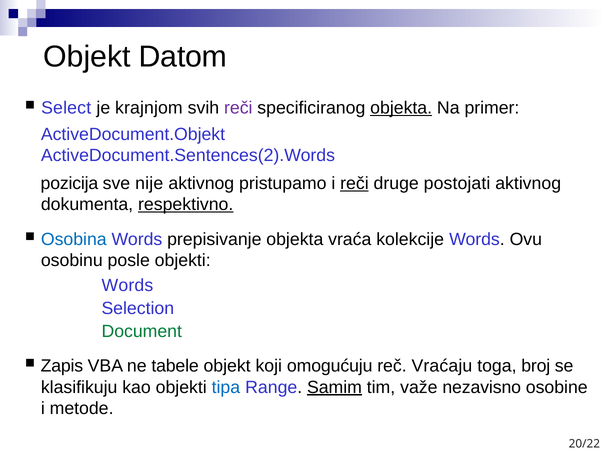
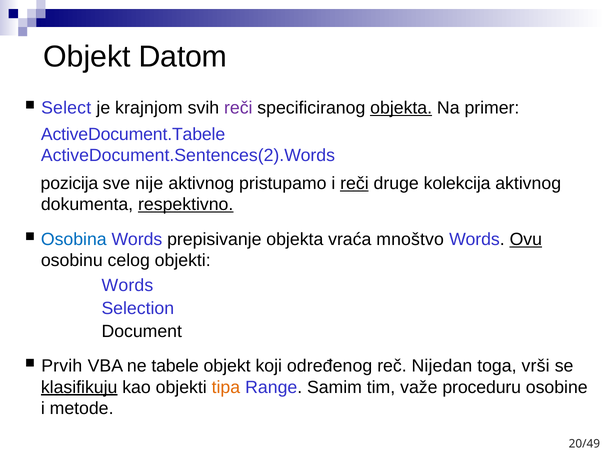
ActiveDocument.Objekt: ActiveDocument.Objekt -> ActiveDocument.Tabele (133, 134)
postojati: postojati -> kolekcija (457, 184)
kolekcije: kolekcije -> mnoštvo (410, 240)
Ovu underline: none -> present (526, 240)
posle: posle -> celog (129, 261)
Document colour: green -> black (142, 332)
Zapis: Zapis -> Prvih (62, 366)
omogućuju: omogućuju -> određenog (330, 366)
Vraćaju: Vraćaju -> Nijedan (442, 366)
broj: broj -> vrši (536, 366)
klasifikuju underline: none -> present (79, 388)
tipa colour: blue -> orange (226, 388)
Samim underline: present -> none (335, 388)
nezavisno: nezavisno -> proceduru (482, 388)
20/22: 20/22 -> 20/49 (584, 444)
